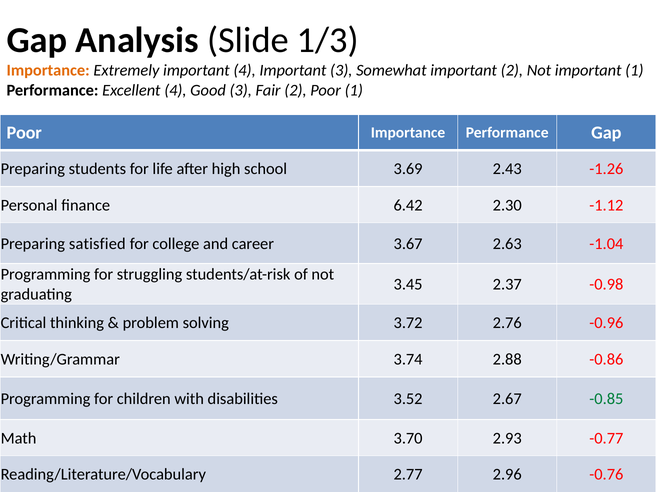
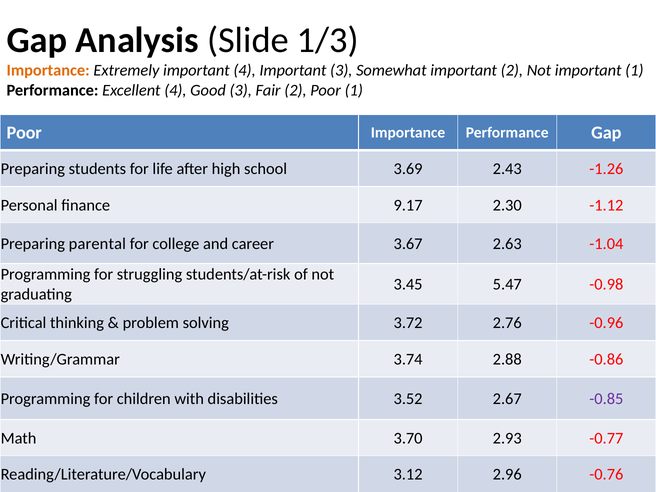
6.42: 6.42 -> 9.17 (408, 205)
satisfied: satisfied -> parental (97, 244)
2.37: 2.37 -> 5.47 (507, 284)
-0.85 colour: green -> purple (606, 399)
2.77: 2.77 -> 3.12 (408, 475)
